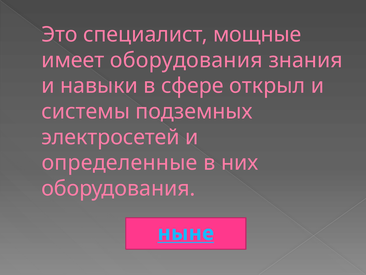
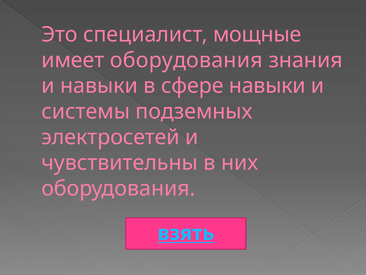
сфере открыл: открыл -> навыки (267, 86)
определенные: определенные -> чувствительны (120, 163)
ныне: ныне -> взять (186, 233)
